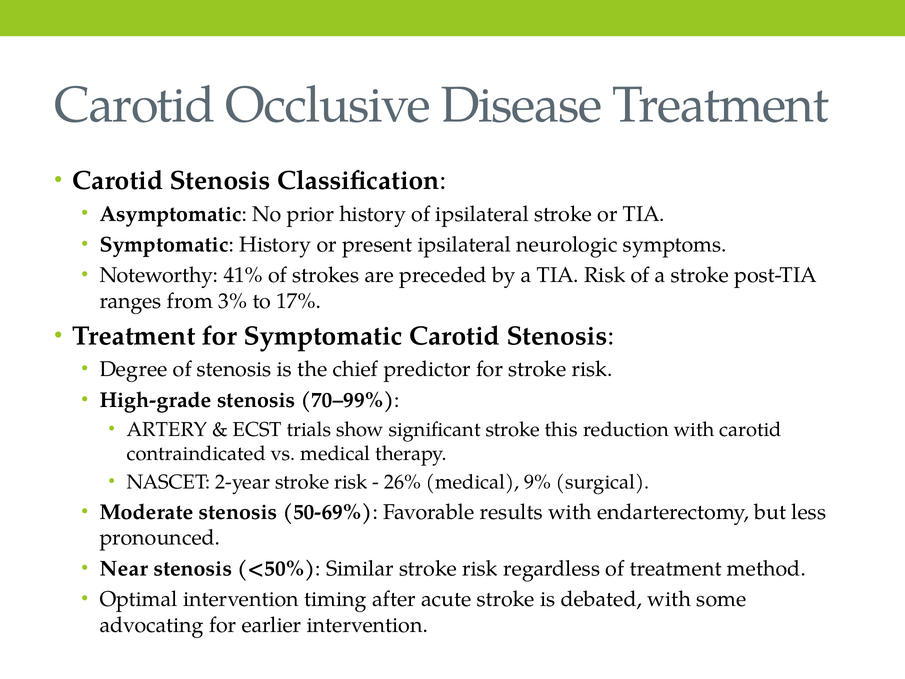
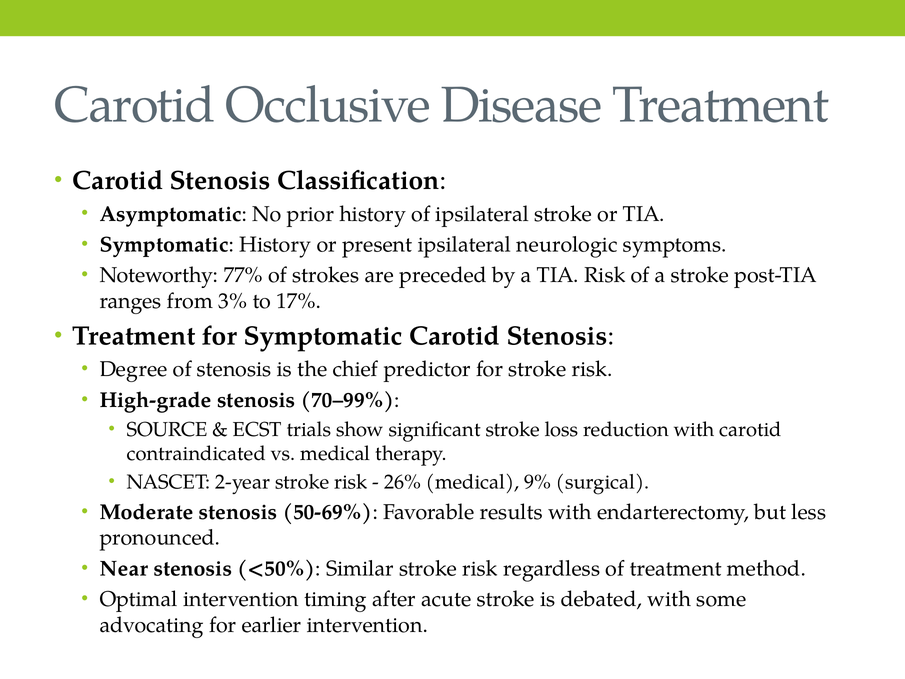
41%: 41% -> 77% (243, 275)
ARTERY: ARTERY -> SOURCE (167, 429)
this: this -> loss (561, 429)
